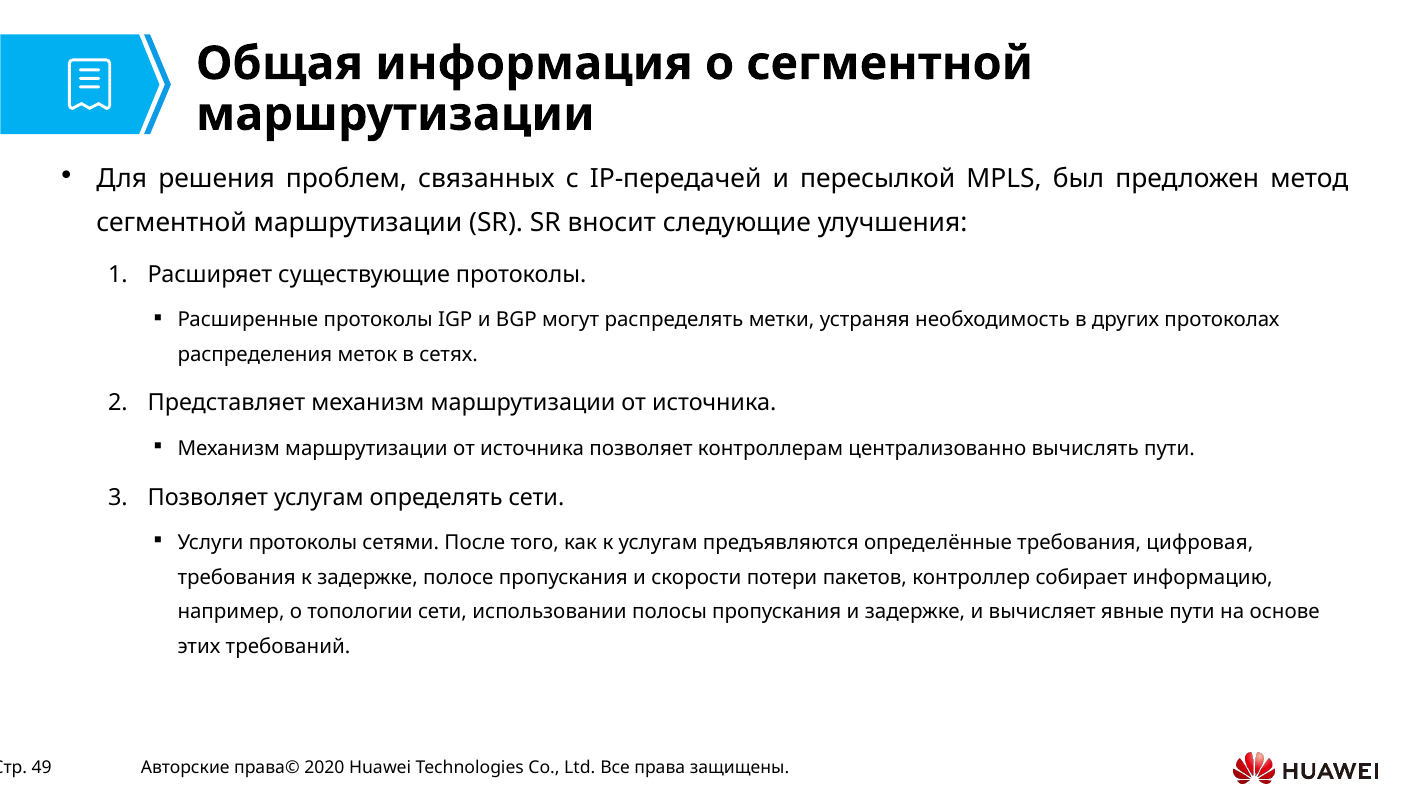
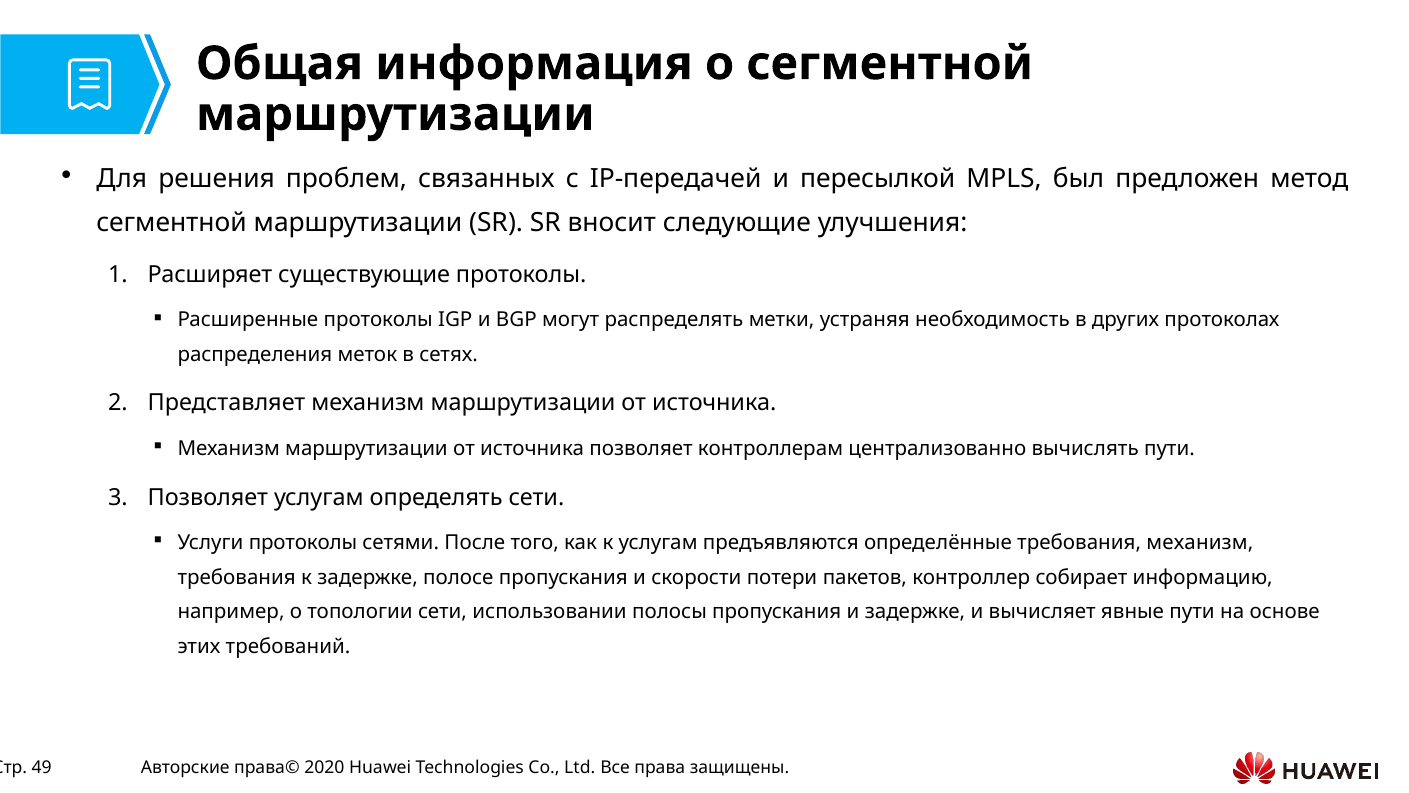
требования цифровая: цифровая -> механизм (1200, 543)
